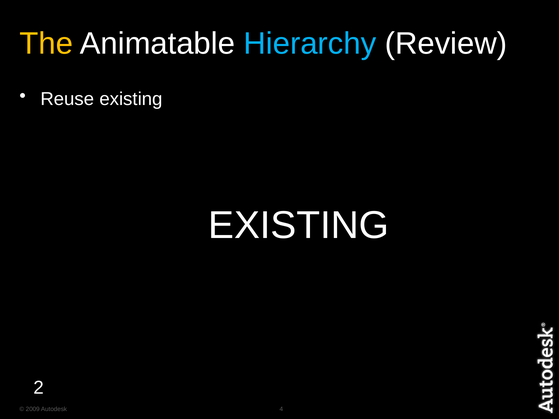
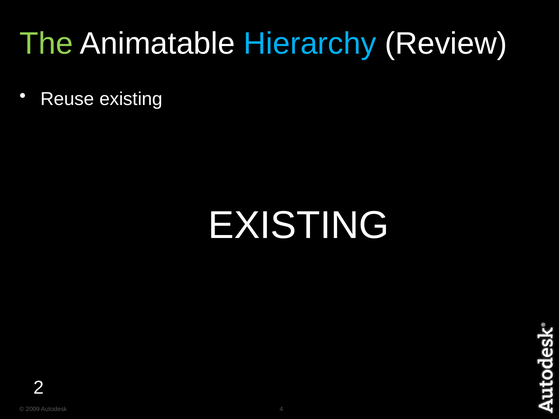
The colour: yellow -> light green (46, 44)
